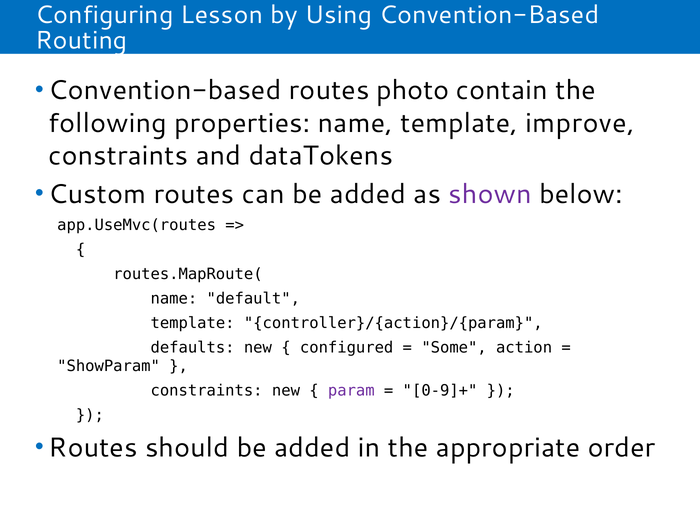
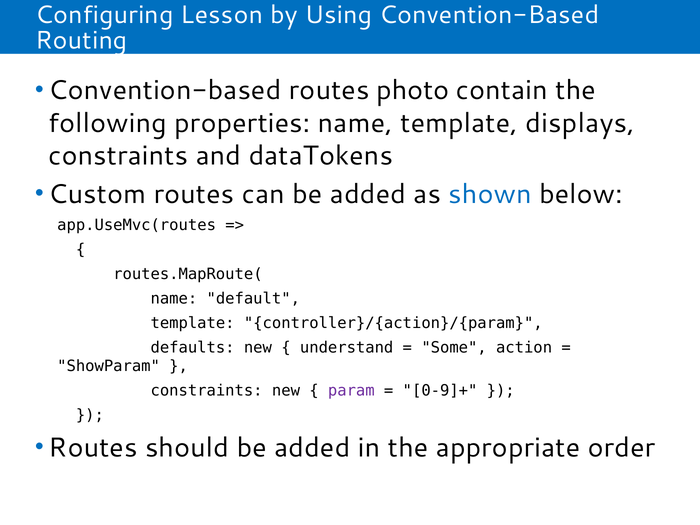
improve: improve -> displays (580, 123)
shown colour: purple -> blue (490, 194)
configured: configured -> understand (347, 348)
